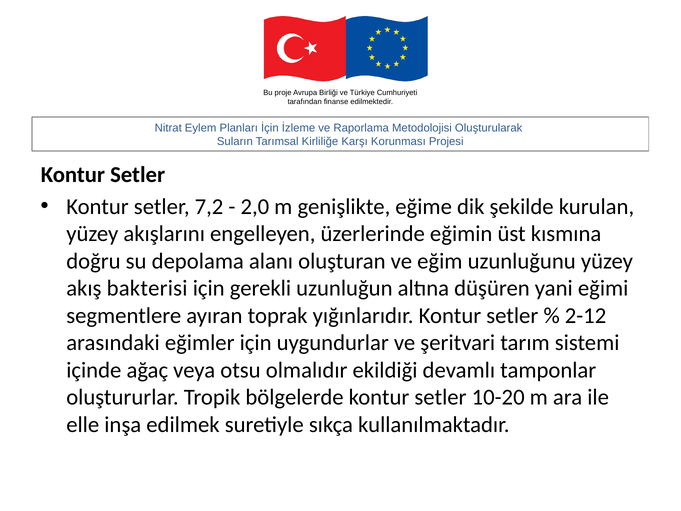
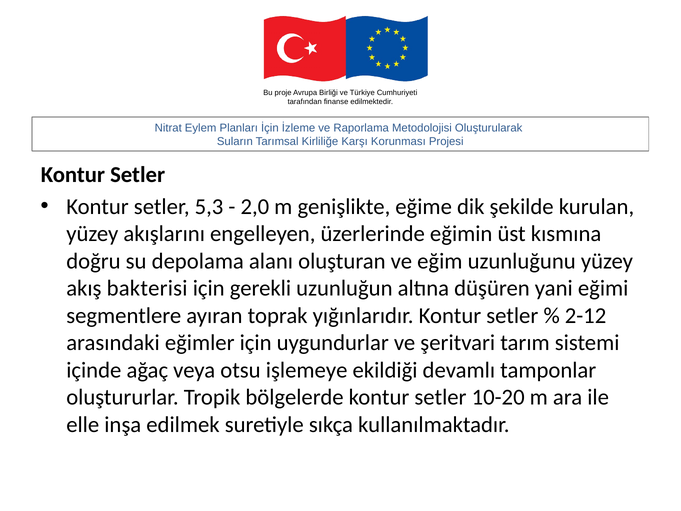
7,2: 7,2 -> 5,3 (209, 207)
olmalıdır: olmalıdır -> işlemeye (307, 370)
